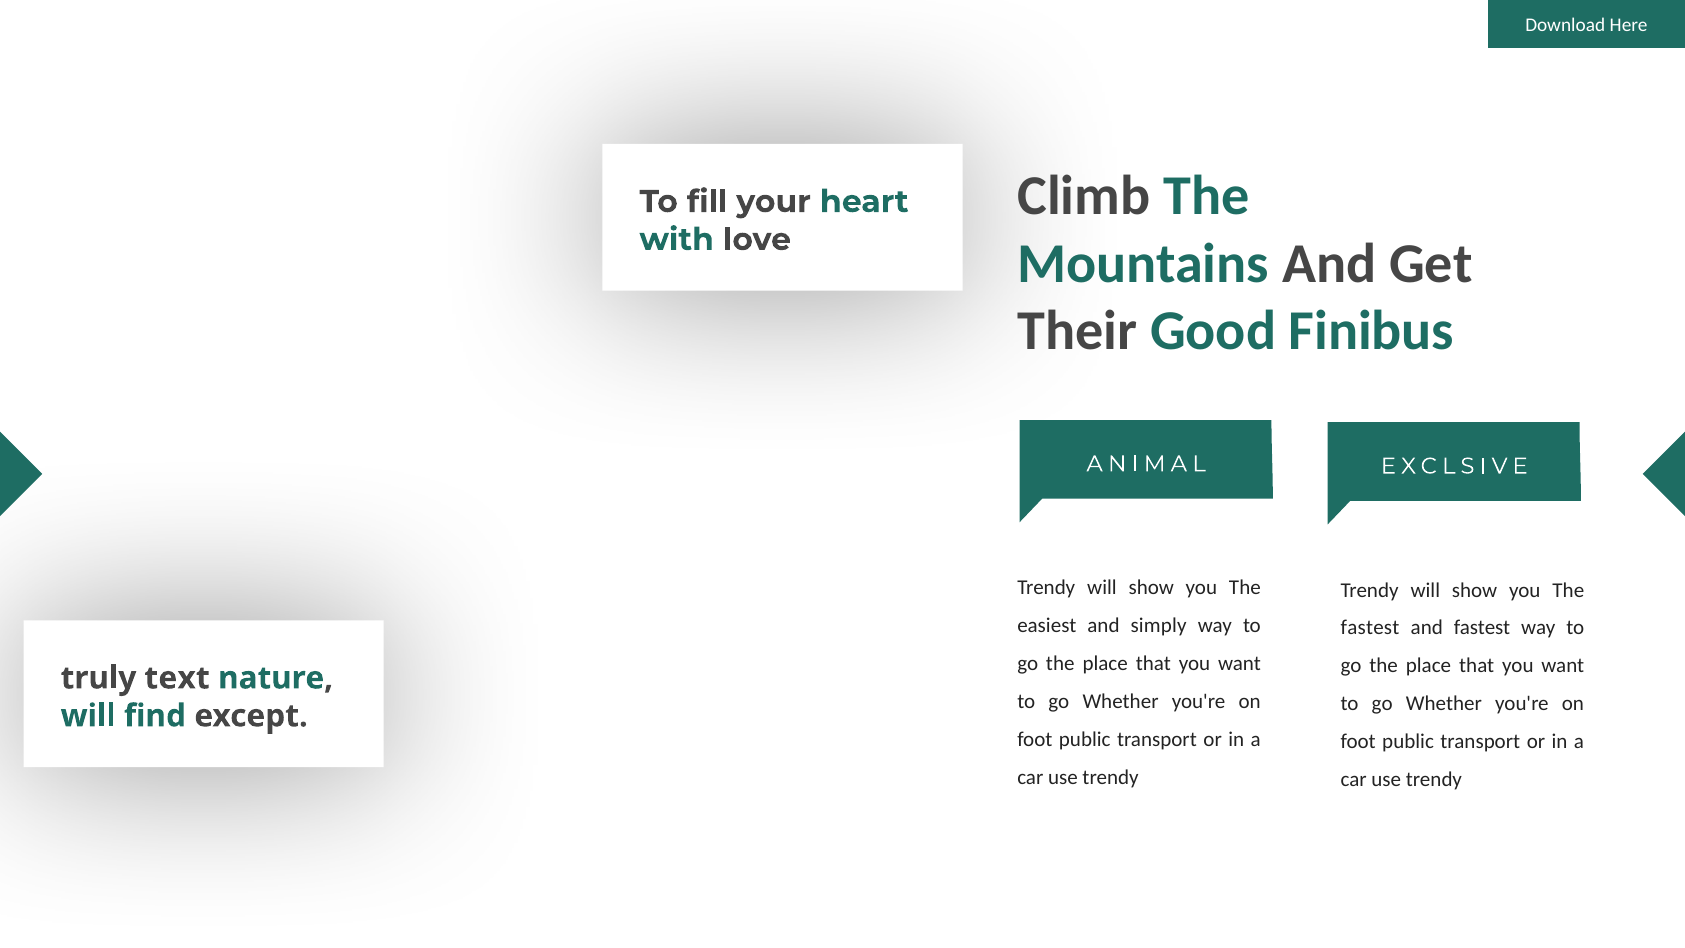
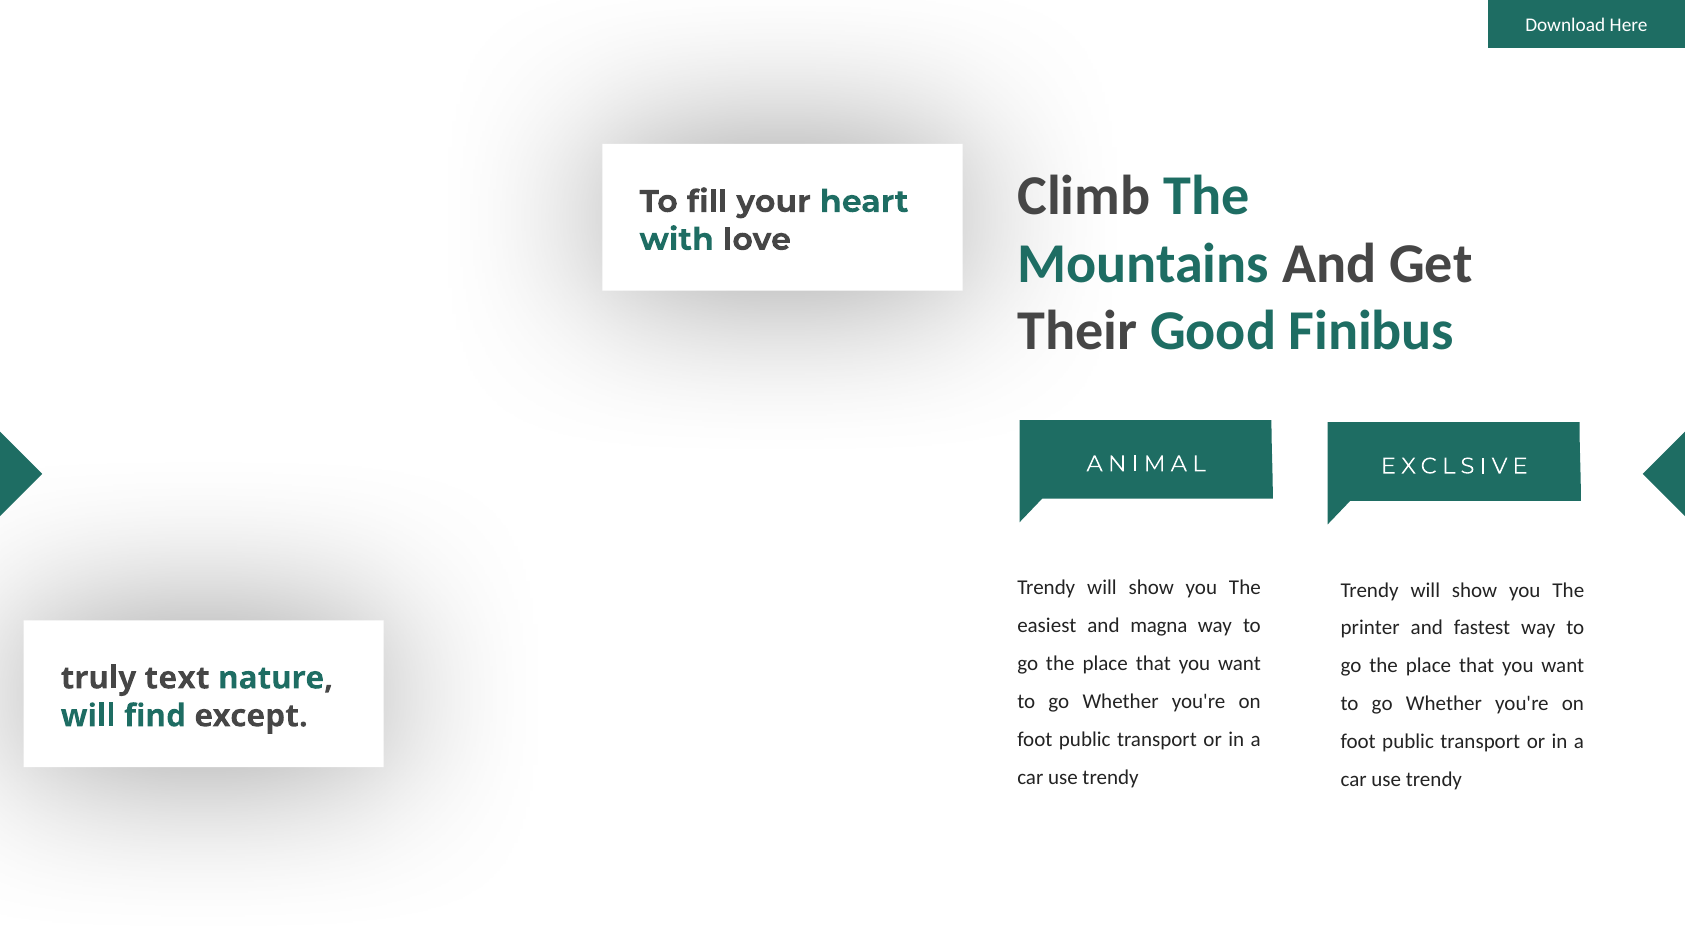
simply: simply -> magna (1159, 626)
fastest: fastest -> printer (1370, 628)
